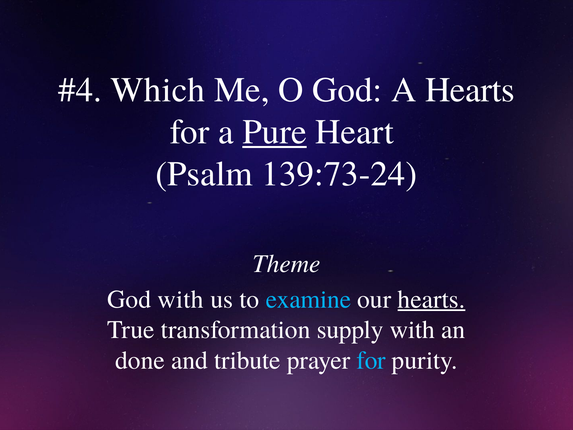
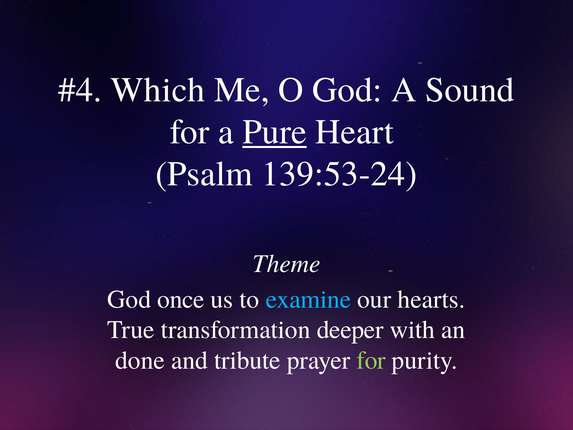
A Hearts: Hearts -> Sound (470, 90)
139:73-24: 139:73-24 -> 139:53-24 (339, 174)
God with: with -> once (181, 299)
hearts underline: present -> none (431, 299)
supply: supply -> deeper (350, 330)
for colour: light blue -> light green (371, 360)
